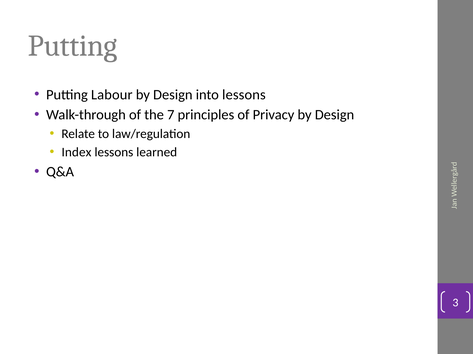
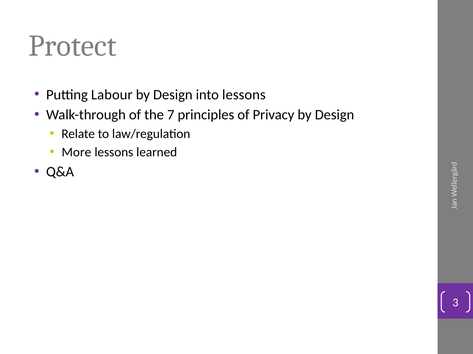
Putting: Putting -> Protect (73, 46)
Index: Index -> More (76, 153)
